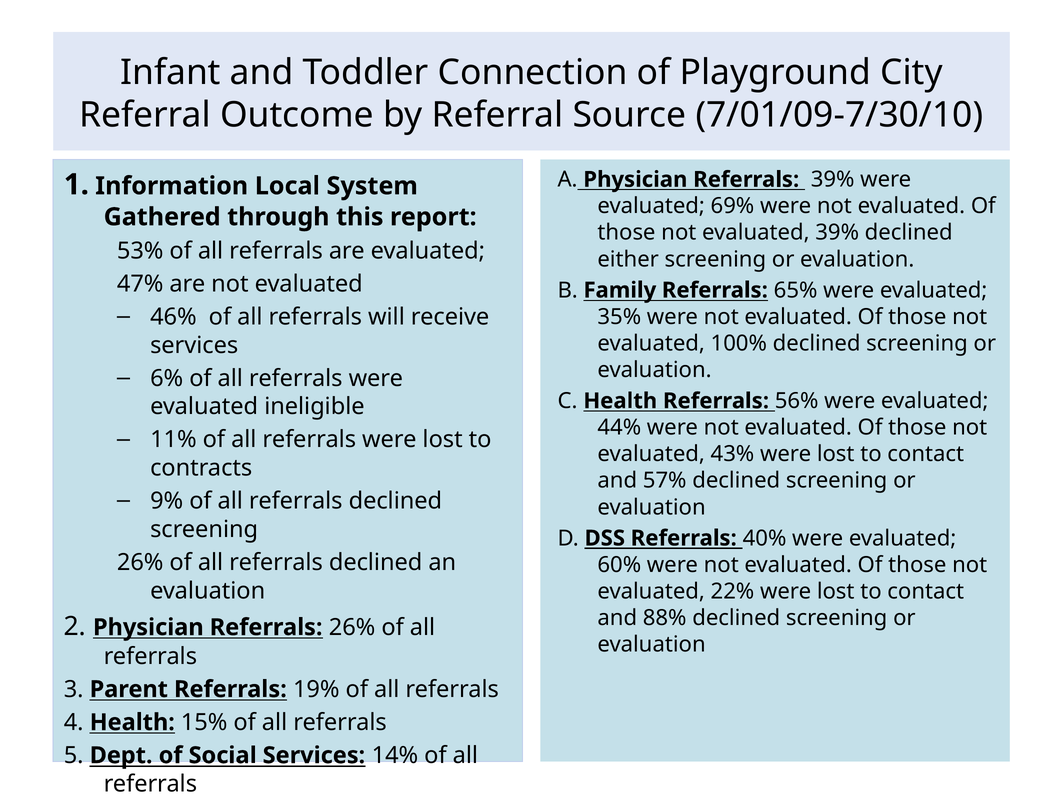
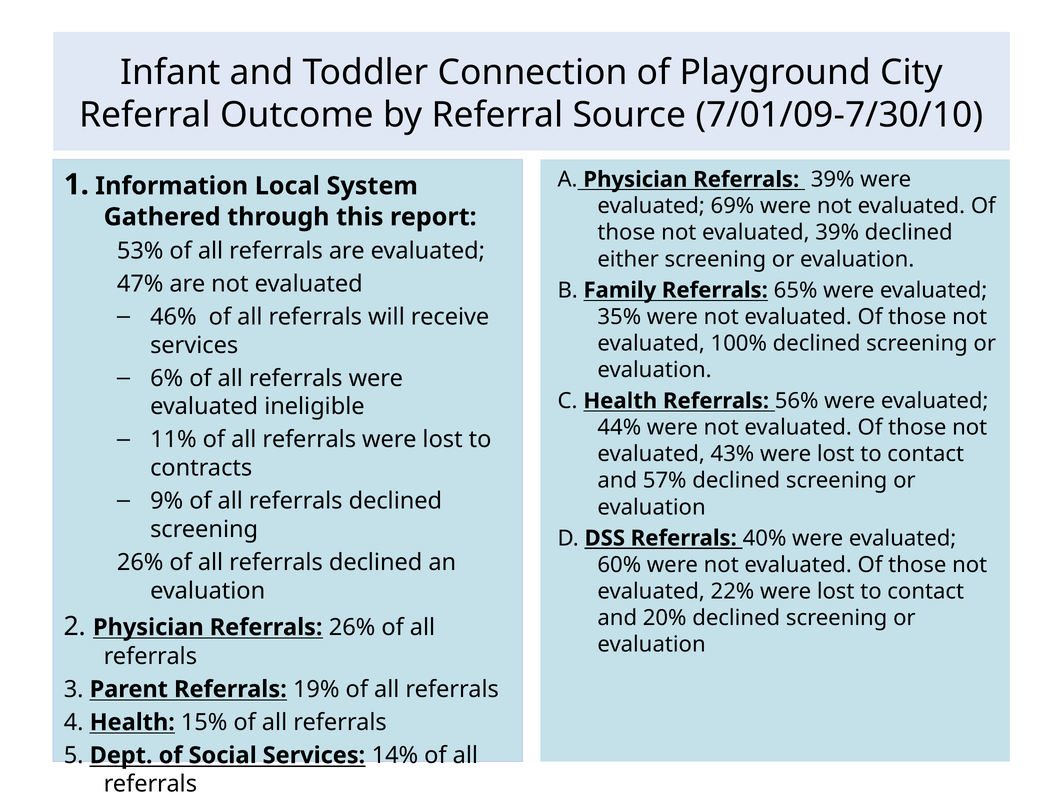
88%: 88% -> 20% (665, 618)
